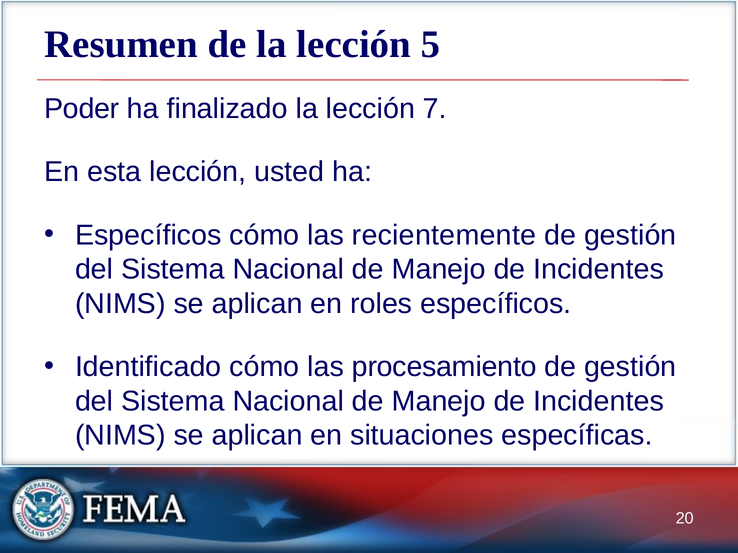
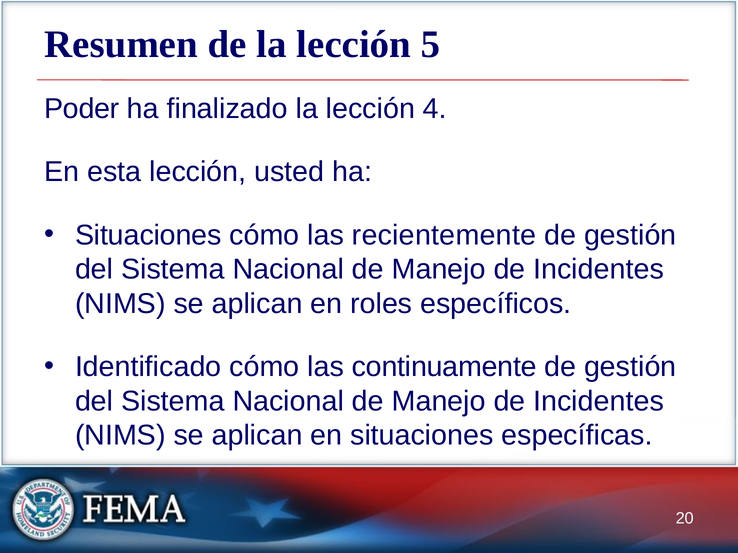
7: 7 -> 4 (435, 109)
Específicos: Específicos -> Situaciones (148, 235)
procesamiento: procesamiento -> continuamente (444, 367)
